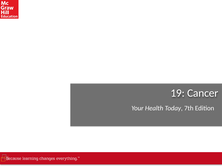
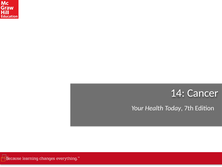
19: 19 -> 14 (178, 93)
